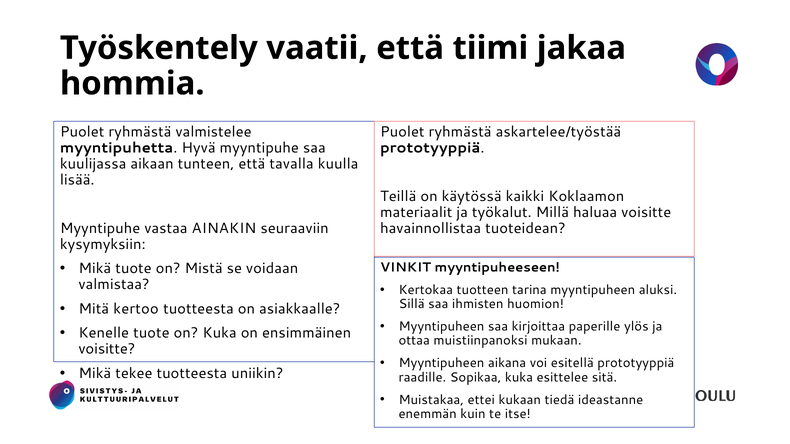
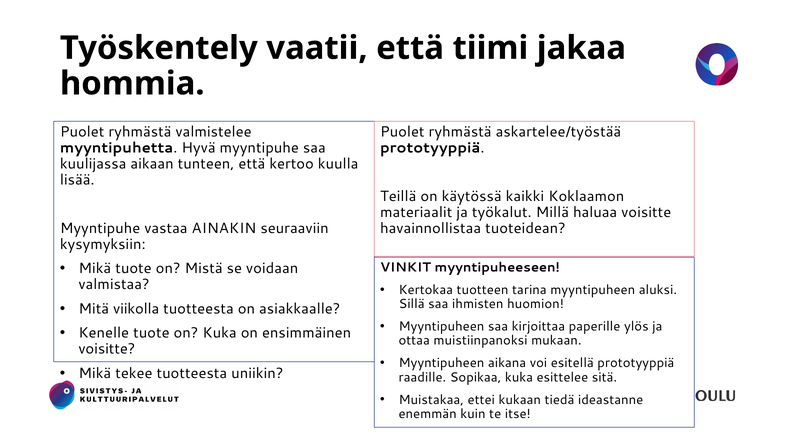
tavalla: tavalla -> kertoo (292, 164)
kertoo: kertoo -> viikolla (136, 309)
